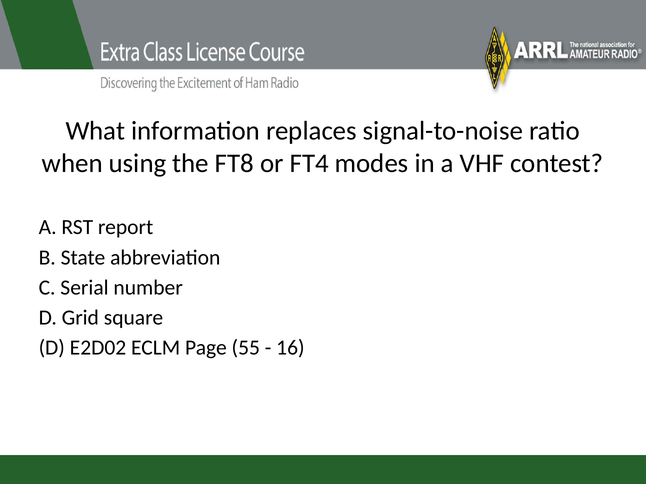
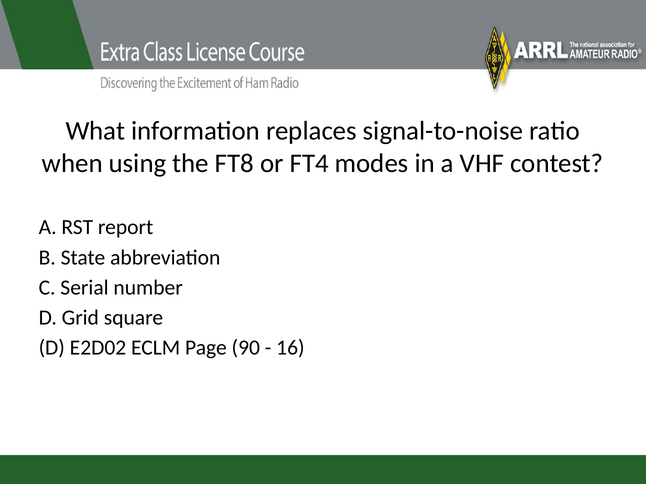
55: 55 -> 90 (246, 348)
